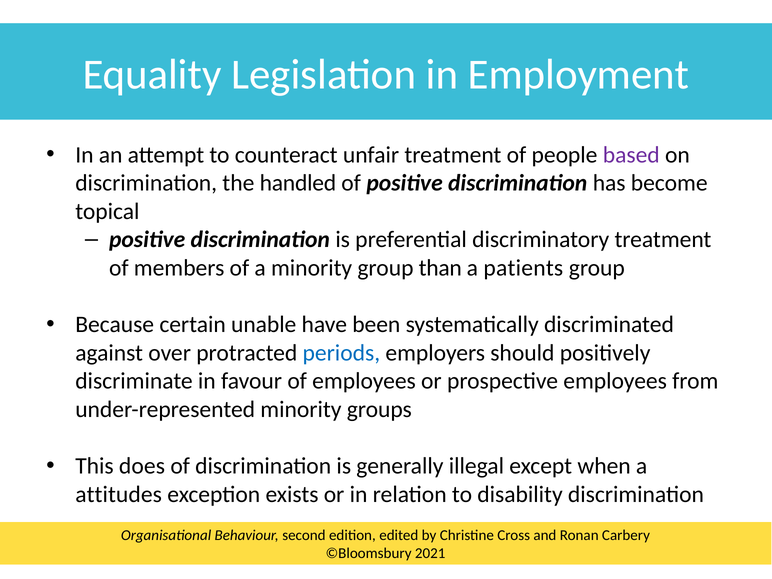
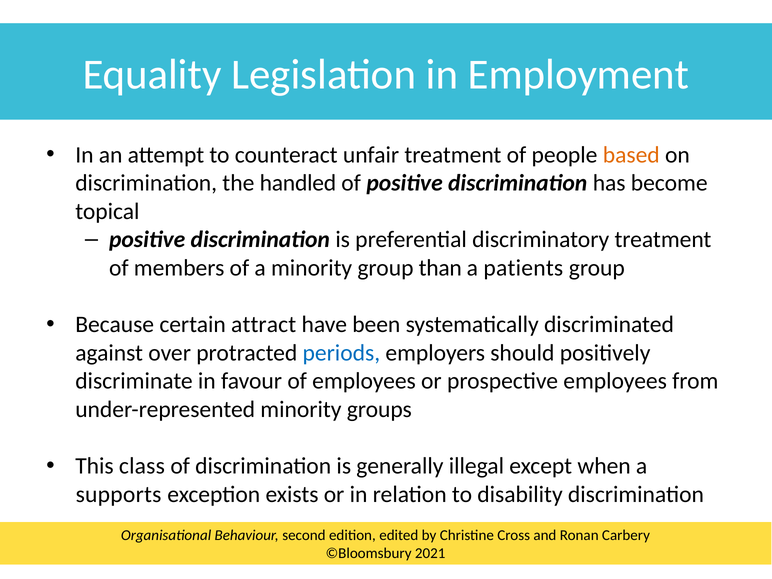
based colour: purple -> orange (631, 155)
unable: unable -> attract (264, 325)
does: does -> class (142, 466)
attitudes: attitudes -> supports (119, 494)
